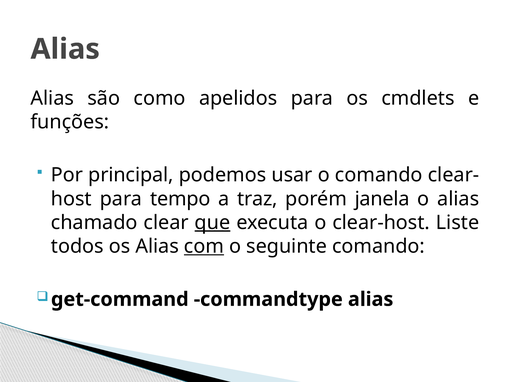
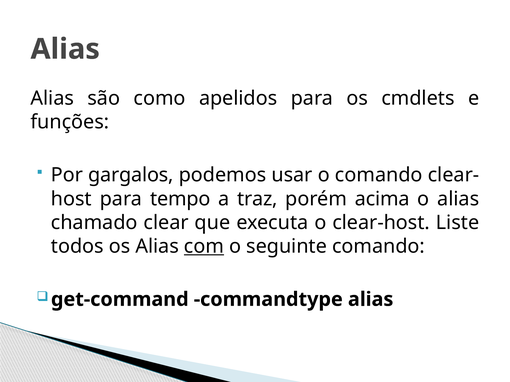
principal: principal -> gargalos (131, 175)
janela: janela -> acima (382, 199)
que underline: present -> none (212, 223)
